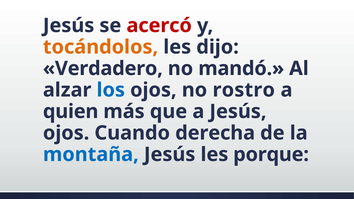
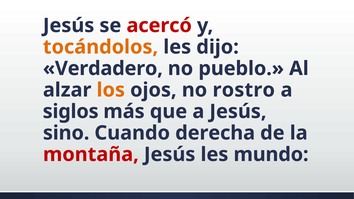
mandó: mandó -> pueblo (241, 69)
los colour: blue -> orange (111, 90)
quien: quien -> siglos (71, 112)
ojos: ojos -> sino (66, 133)
montaña colour: blue -> red (91, 155)
porque: porque -> mundo (271, 155)
